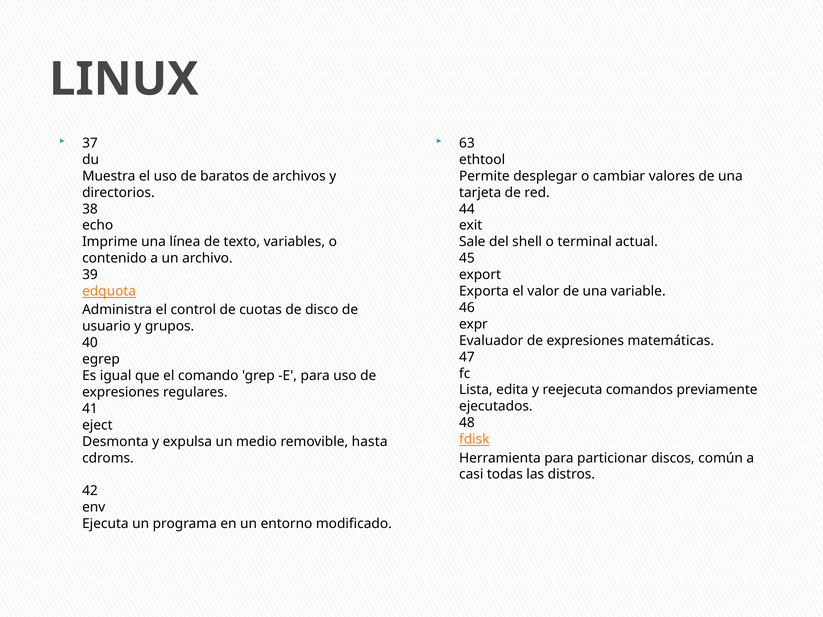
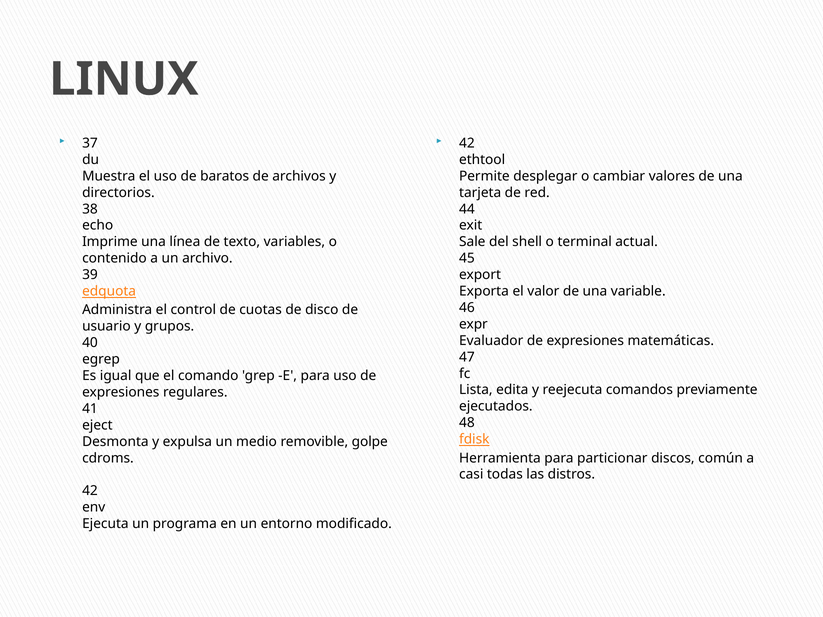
63: 63 -> 42 (467, 143)
hasta: hasta -> golpe (370, 442)
